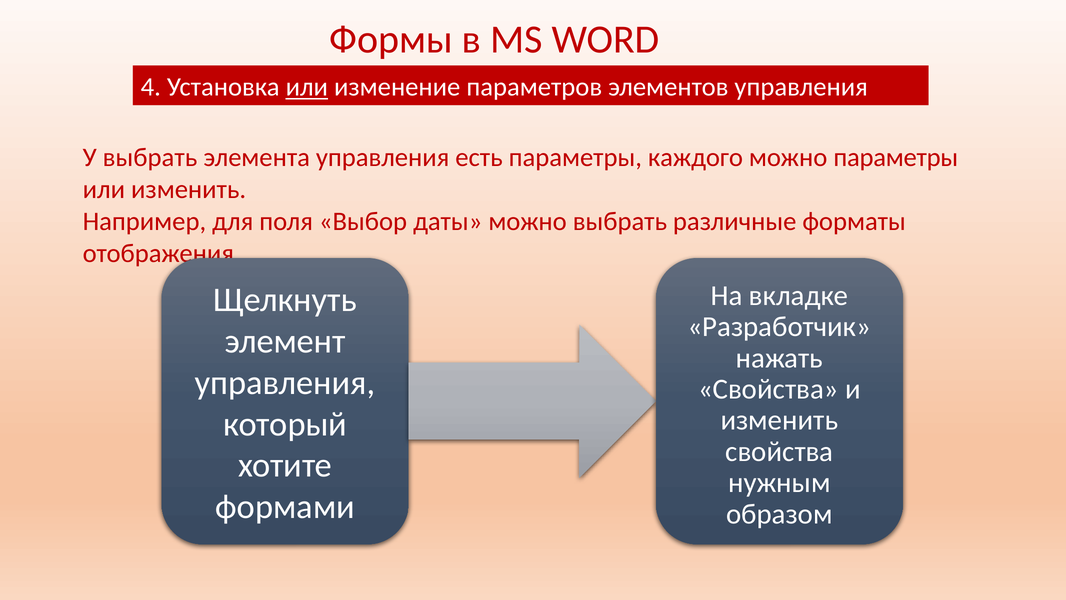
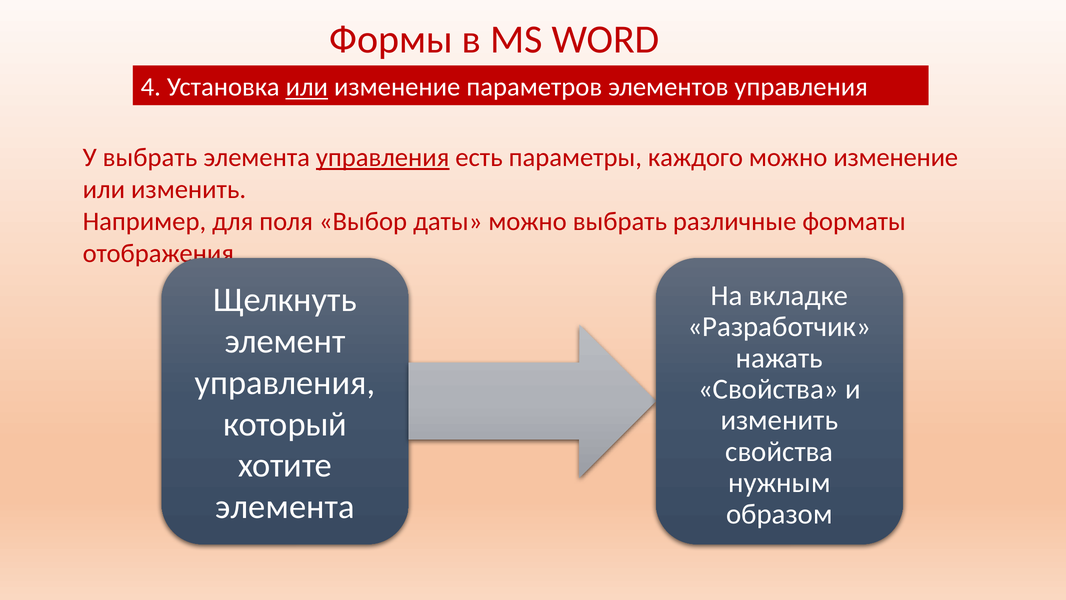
управления underline: none -> present (383, 157)
можно параметры: параметры -> изменение (896, 157)
формами: формами -> элемента (285, 507)
